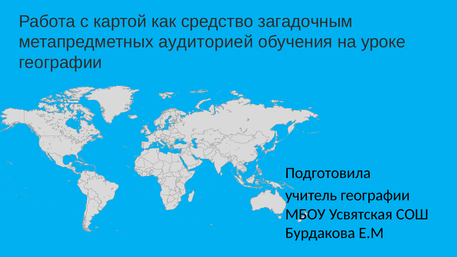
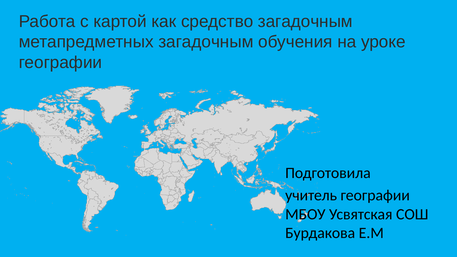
метапредметных аудиторией: аудиторией -> загадочным (206, 42)
